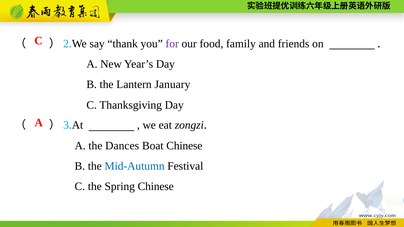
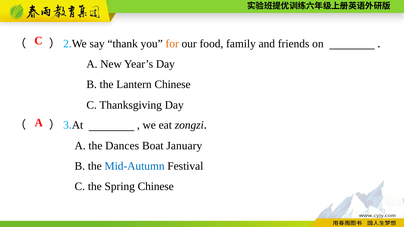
for colour: purple -> orange (172, 44)
Lantern January: January -> Chinese (173, 85)
Boat Chinese: Chinese -> January (184, 146)
